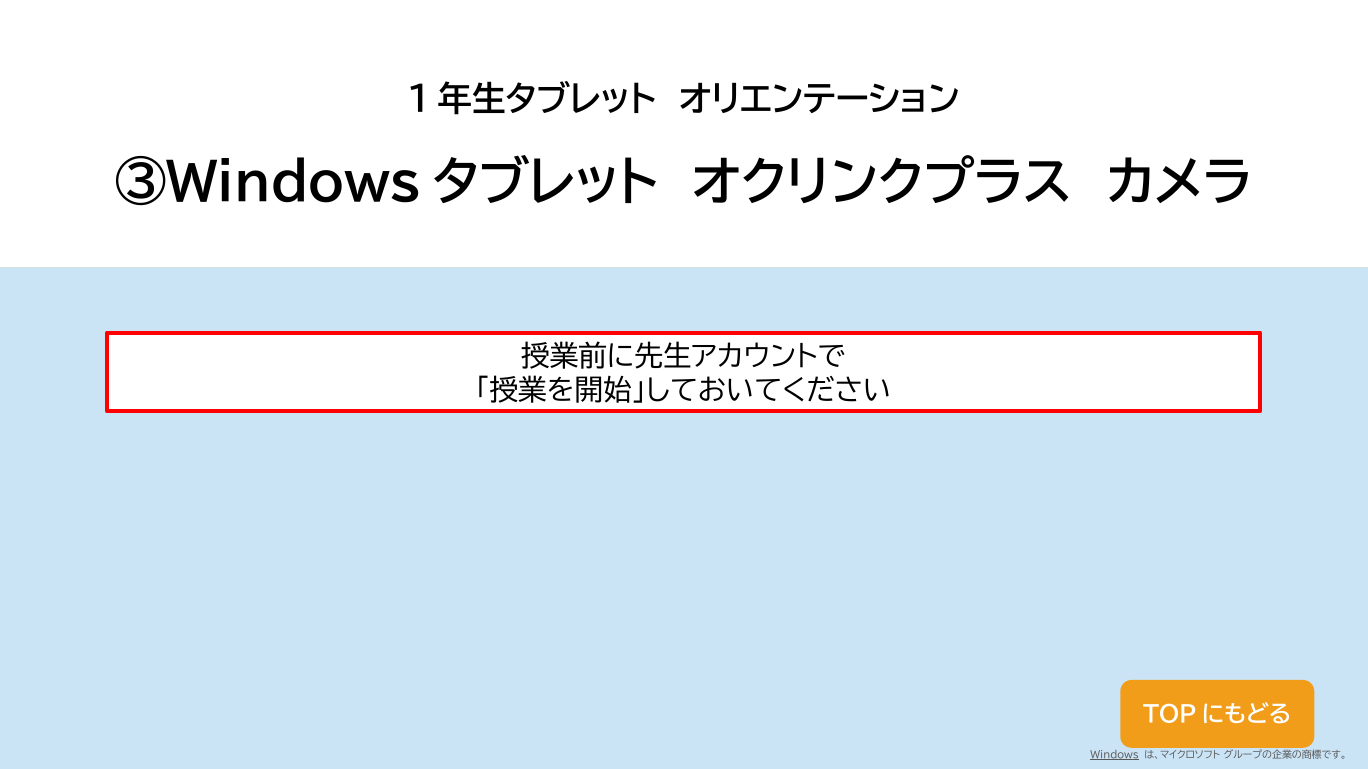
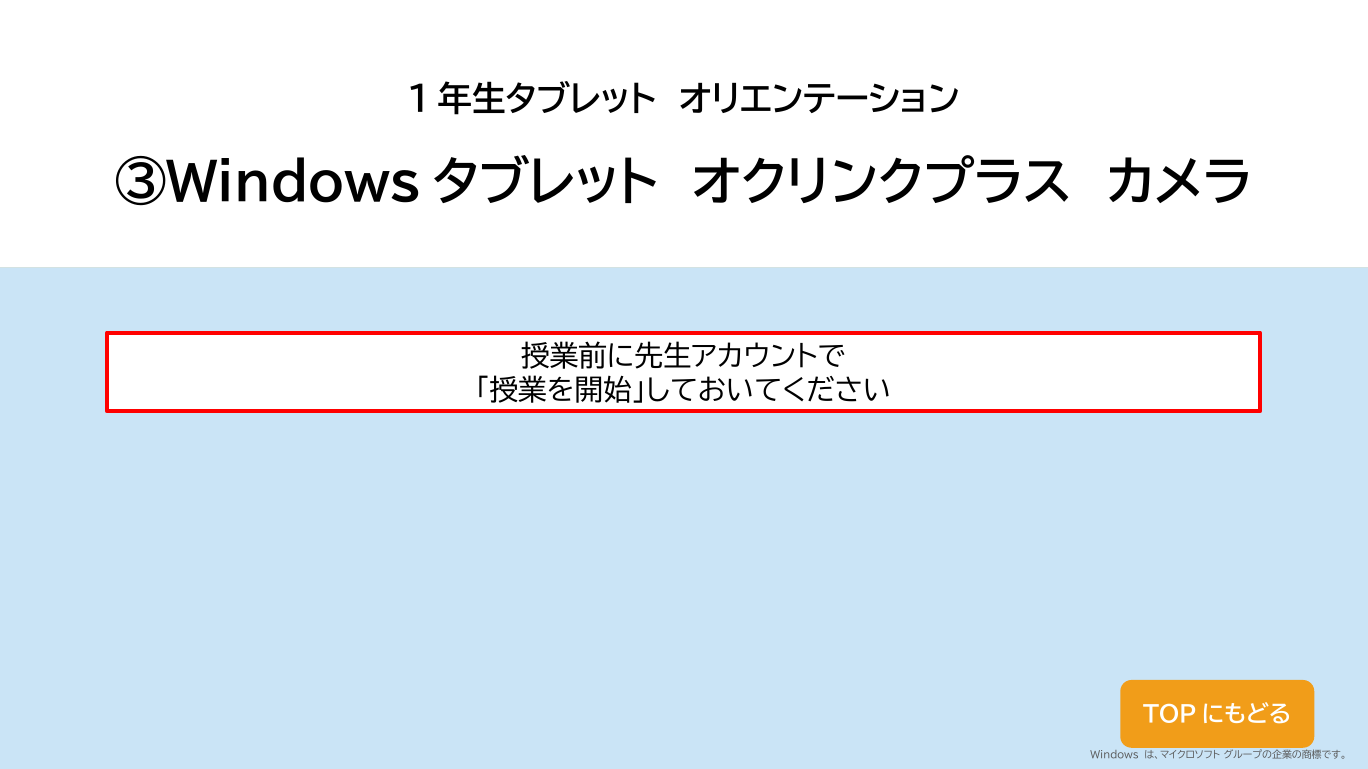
Windows underline: present -> none (1115, 756)
